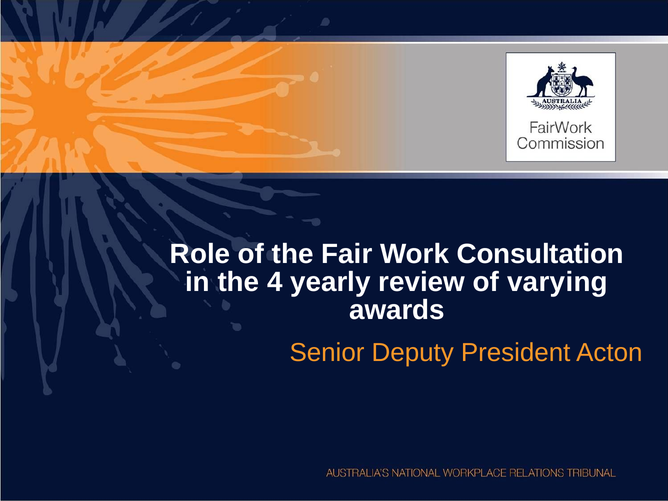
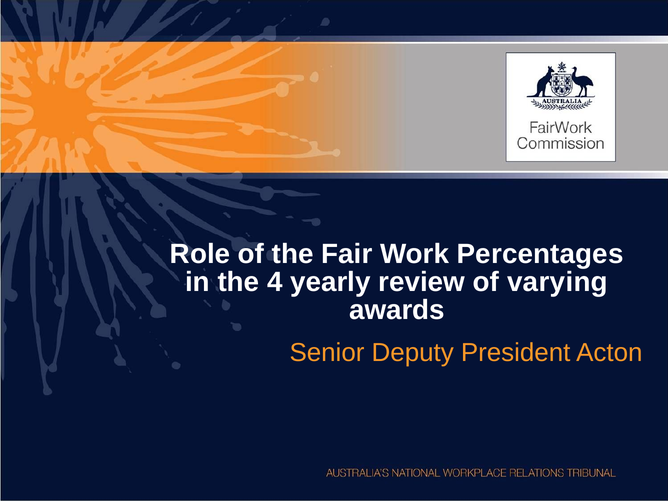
Consultation: Consultation -> Percentages (540, 254)
